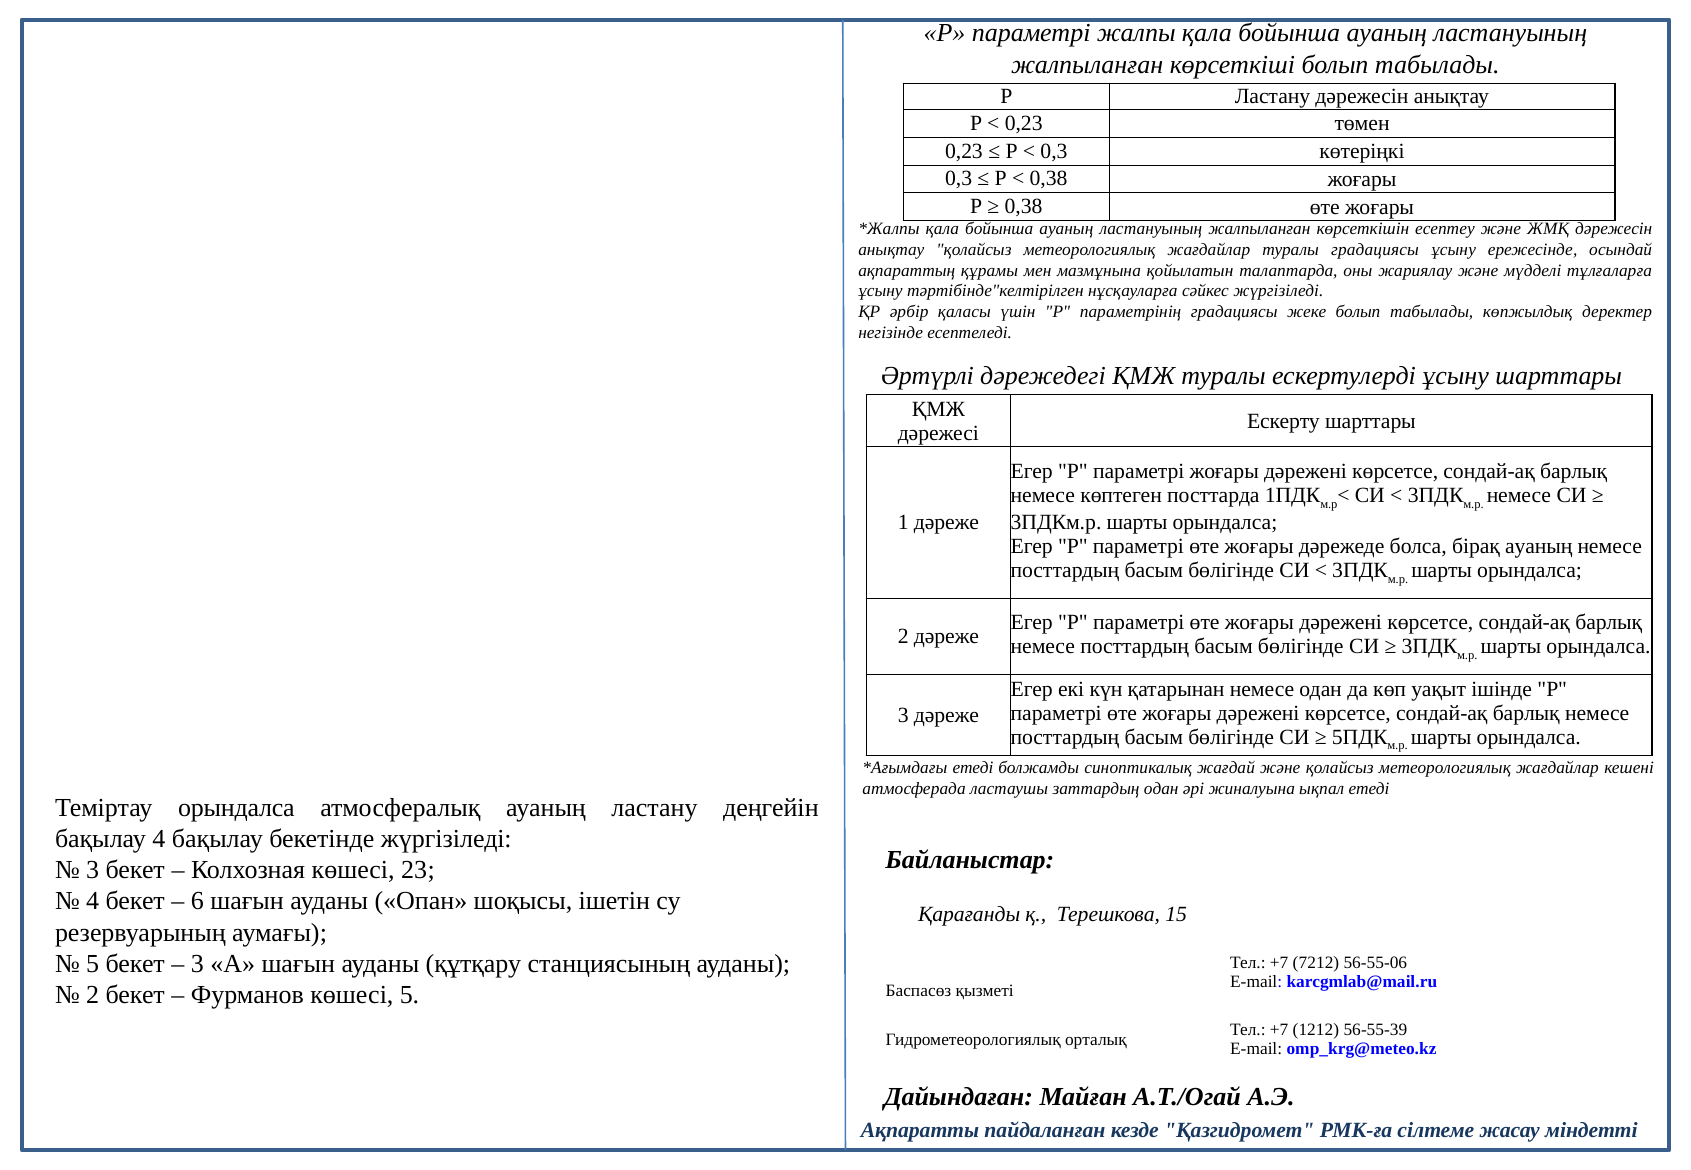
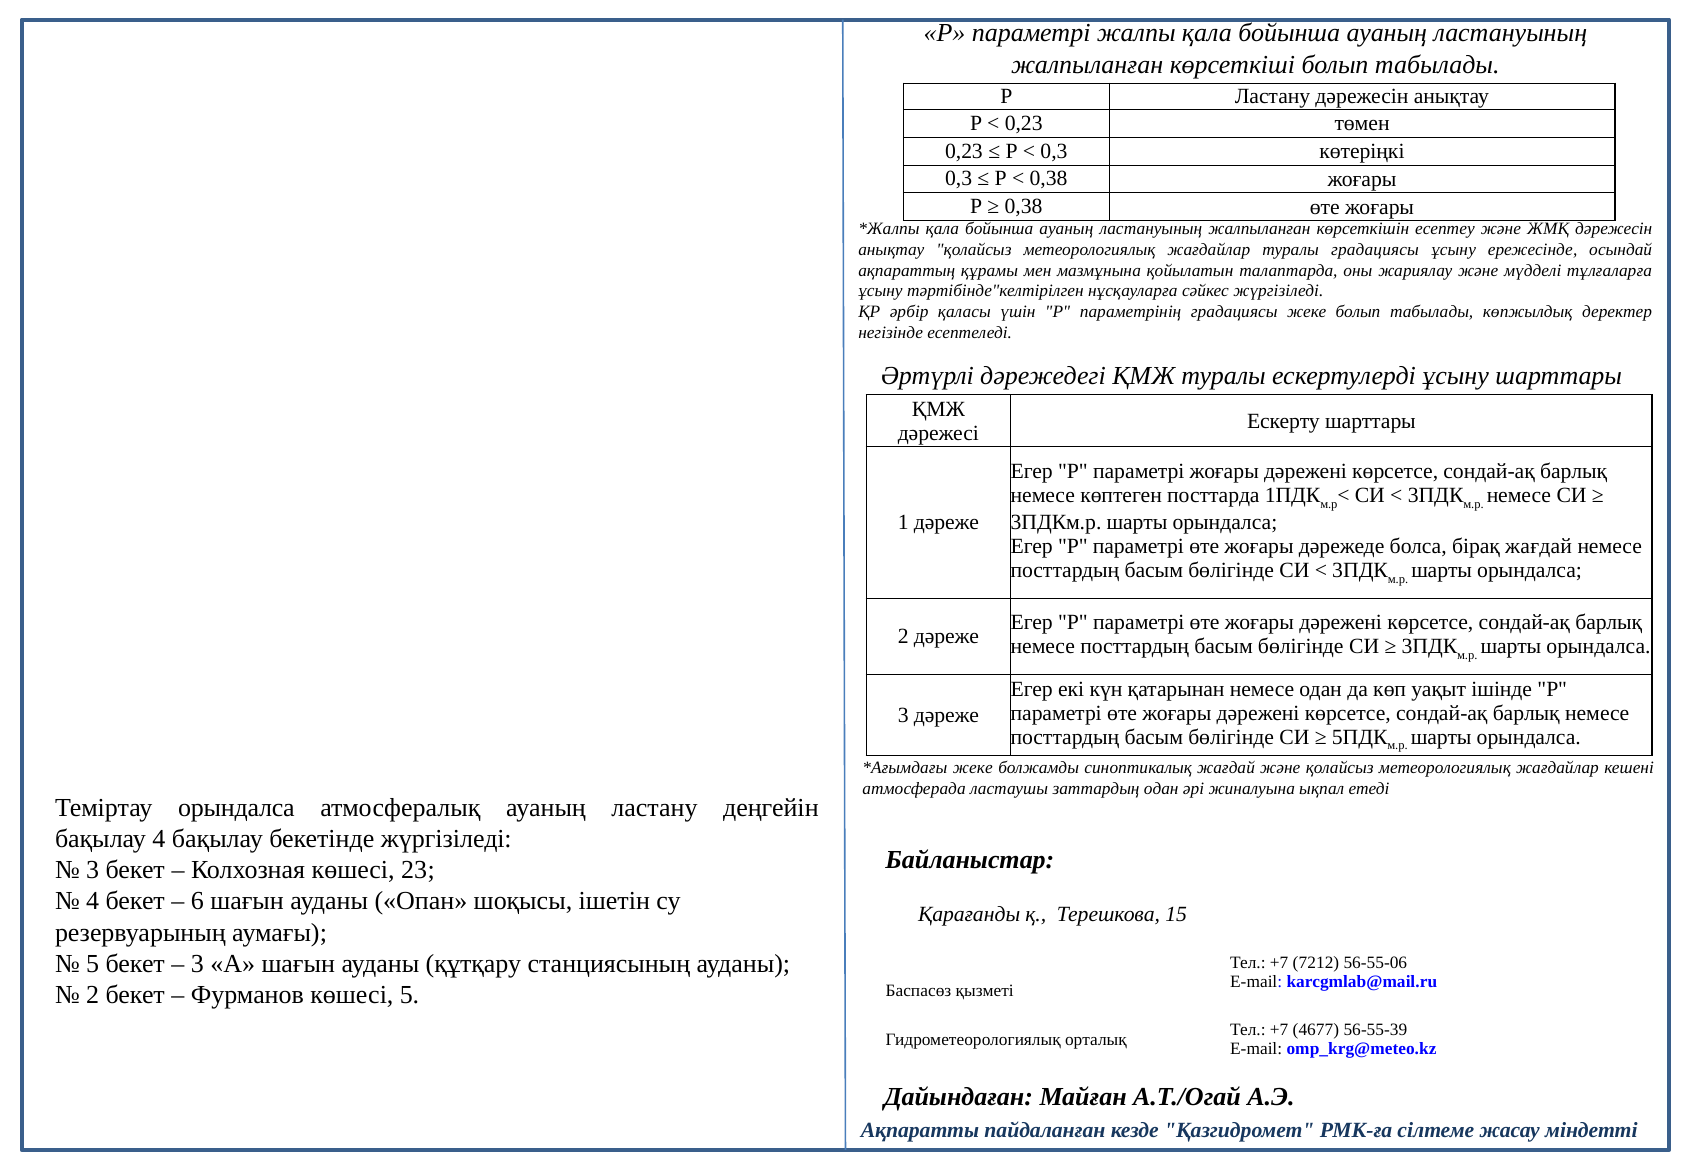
бірақ ауаның: ауаның -> жағдай (1539, 547)
етеді: етеді -> жеке (973, 768)
1212: 1212 -> 4677 (1316, 1031)
